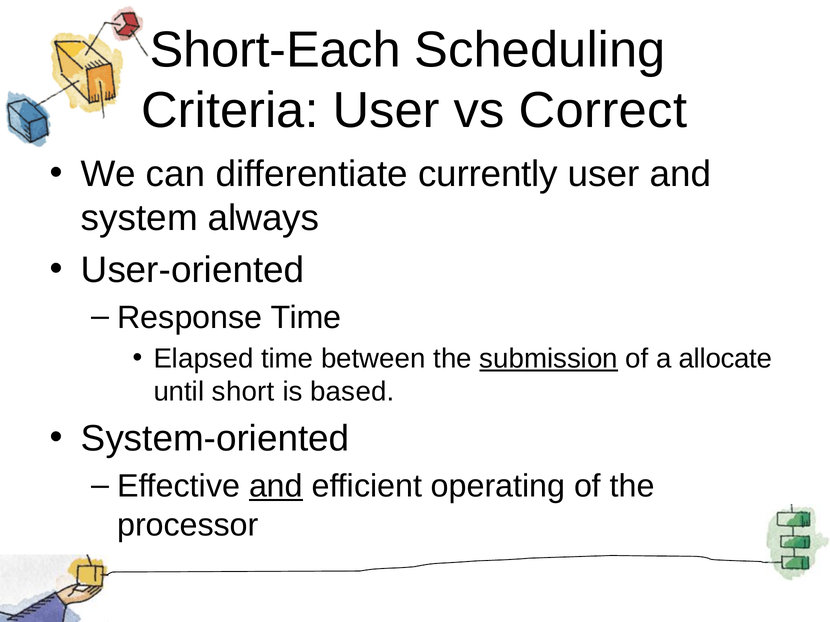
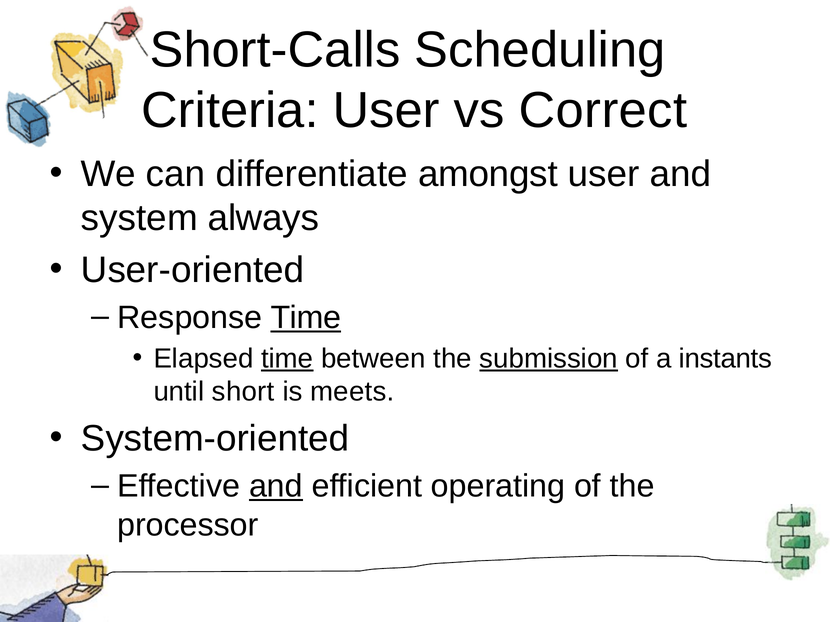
Short-Each: Short-Each -> Short-Calls (275, 50)
currently: currently -> amongst (488, 174)
Time underline: none -> present (306, 318)
time underline: none -> present (287, 359)
allocate: allocate -> instants (726, 359)
based: based -> meets (352, 392)
